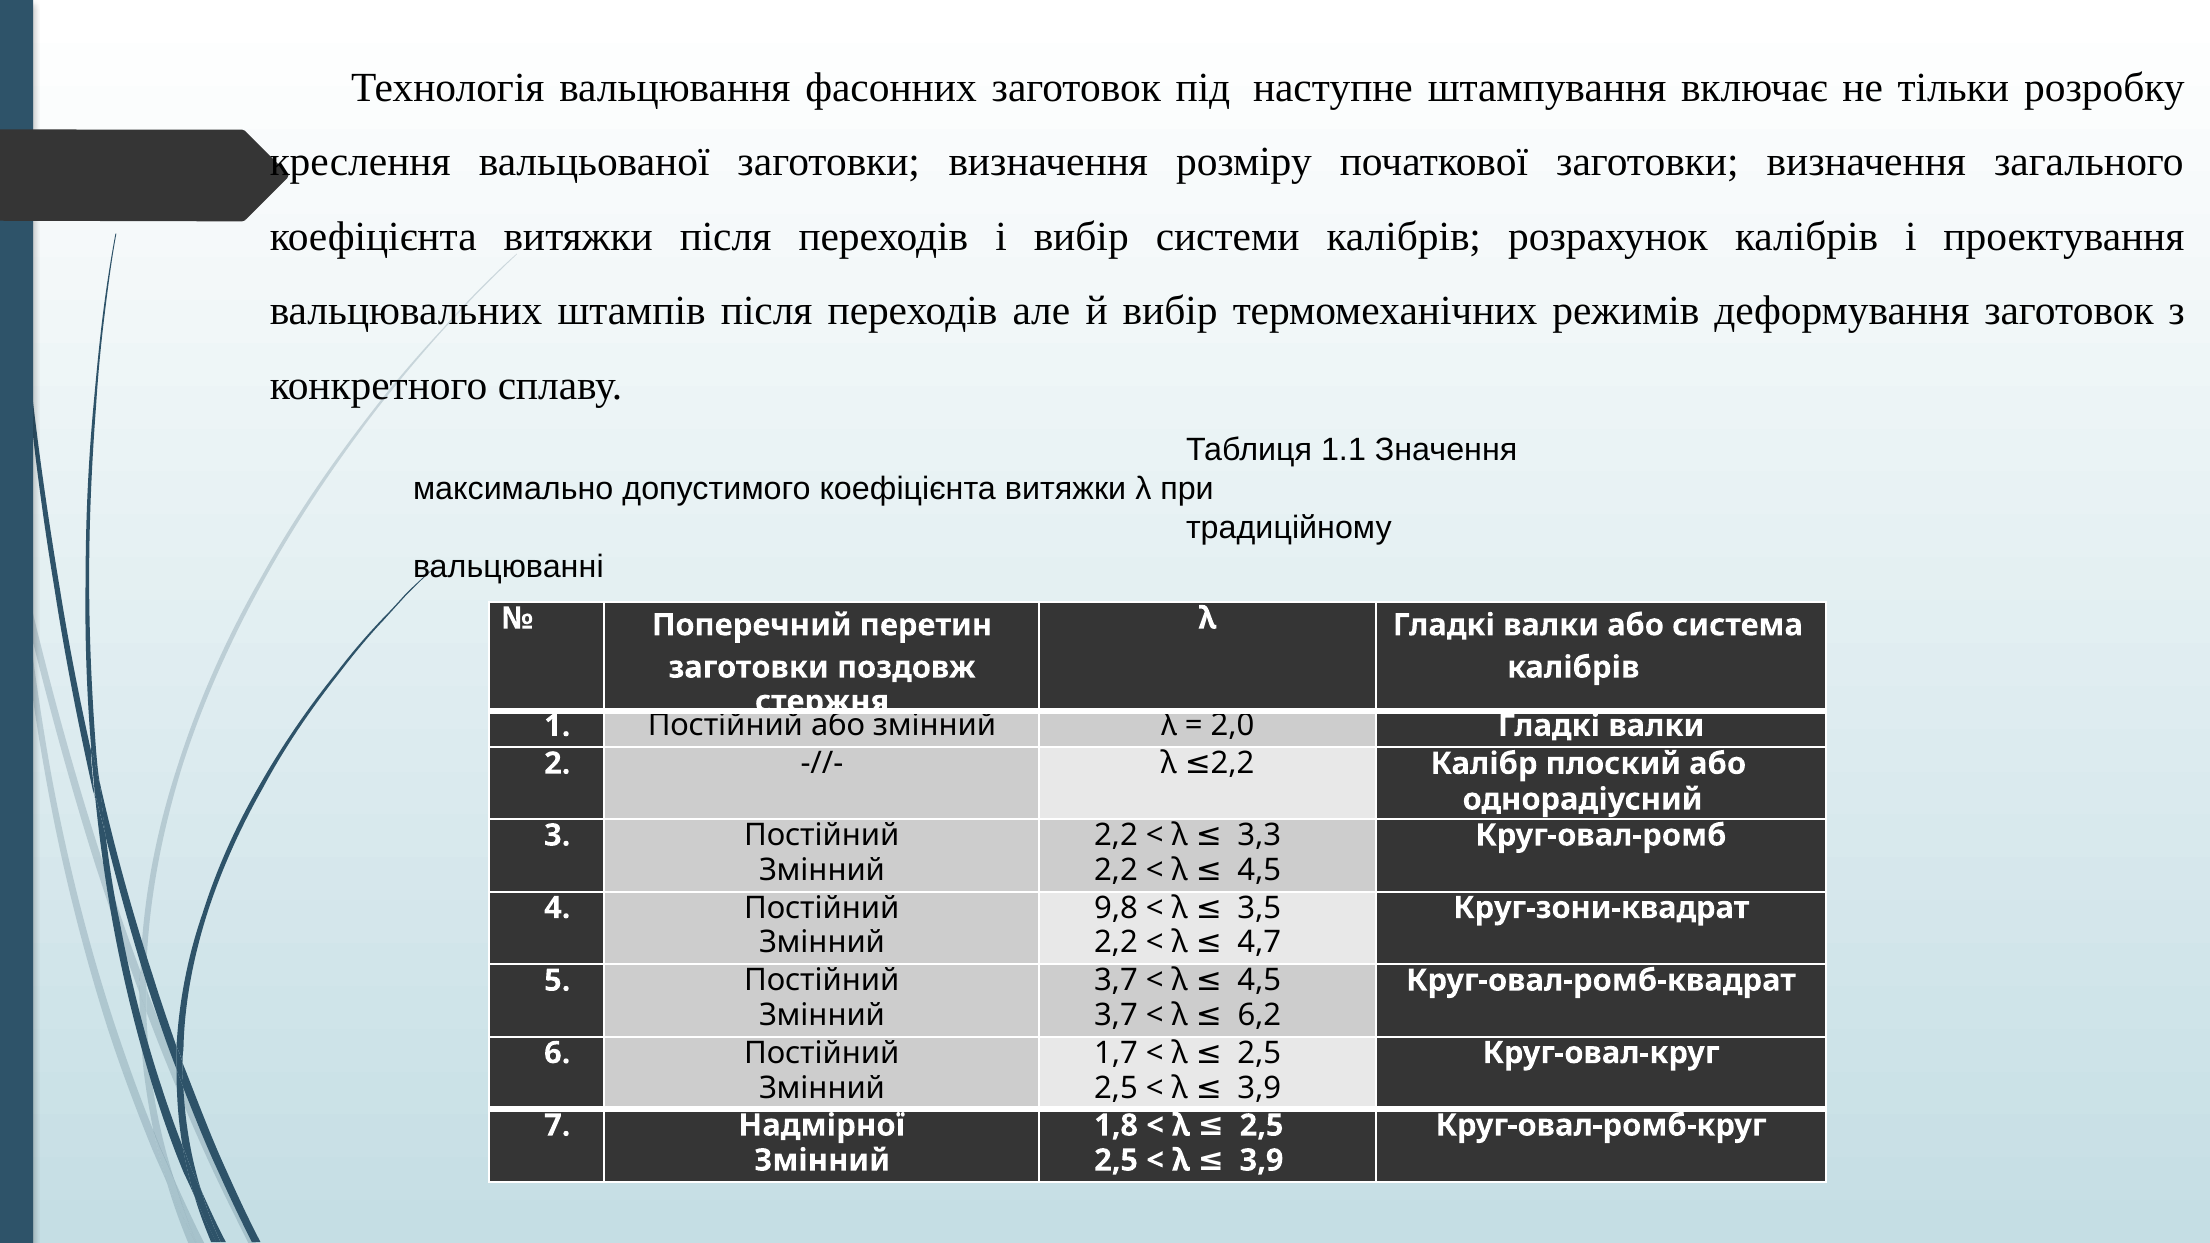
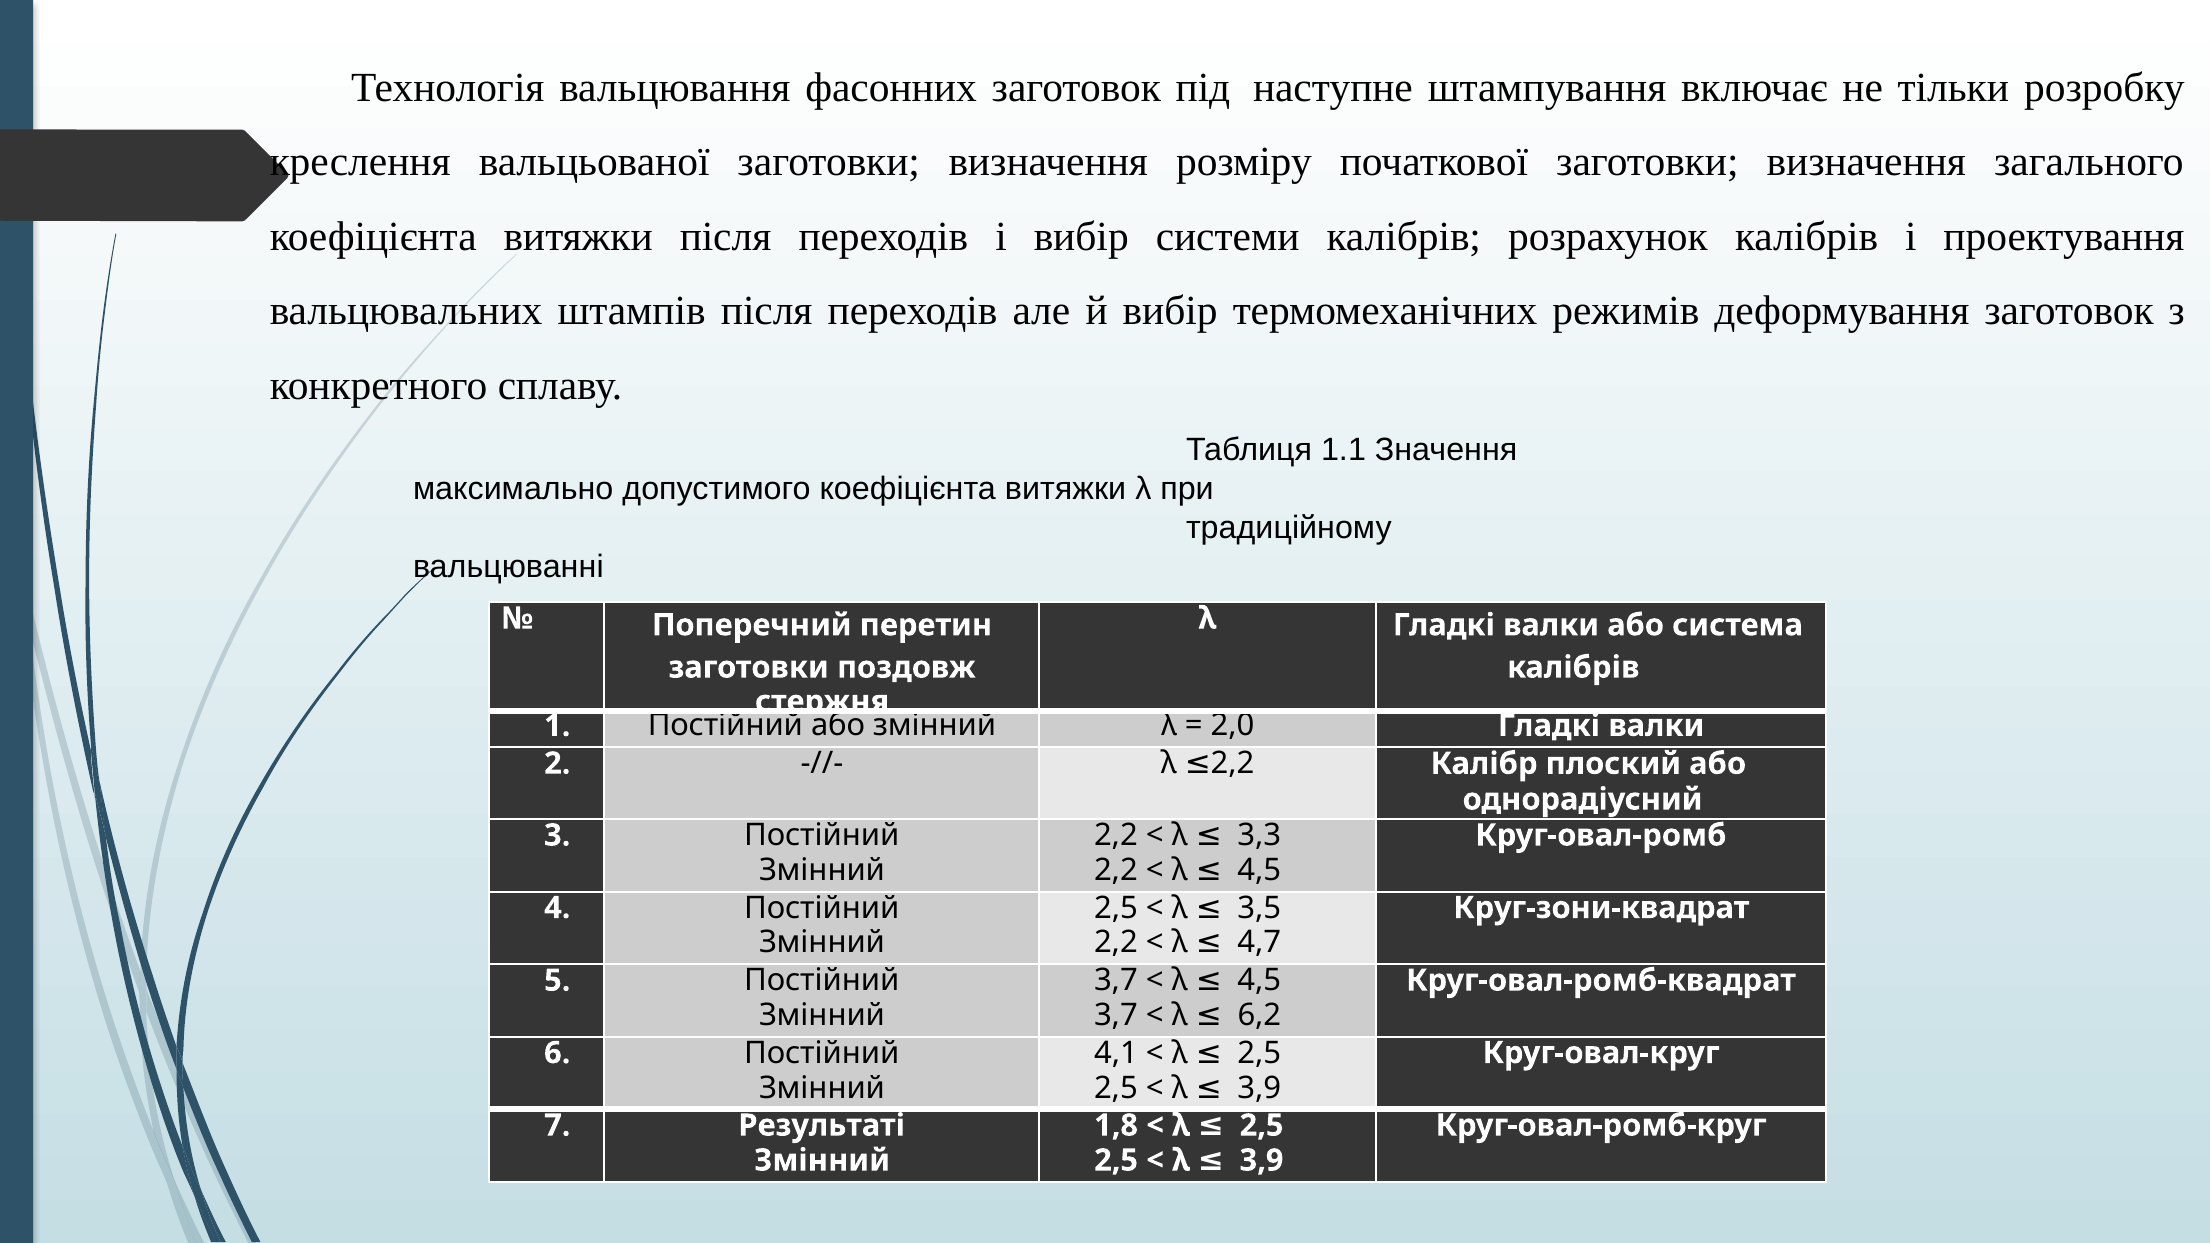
9,8: 9,8 -> 2,5 (1116, 908)
1,7: 1,7 -> 4,1 (1116, 1053)
Надмірної: Надмірної -> Результаті (822, 1126)
